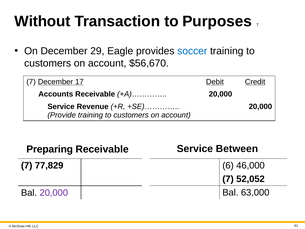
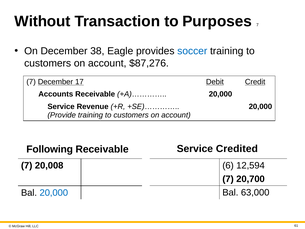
29: 29 -> 38 (97, 51)
$56,670: $56,670 -> $87,276 (149, 63)
Between: Between -> Credited (237, 149)
Preparing: Preparing -> Following (50, 149)
77,829: 77,829 -> 20,008 (49, 165)
46,000: 46,000 -> 12,594 (251, 165)
52,052: 52,052 -> 20,700 (251, 179)
20,000 colour: purple -> blue (54, 192)
